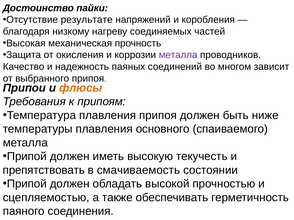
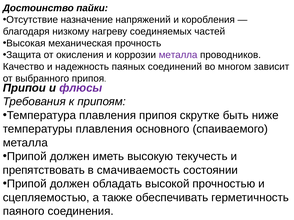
результате: результате -> назначение (87, 20)
флюсы colour: orange -> purple (81, 88)
припоя должен: должен -> скрутке (200, 116)
